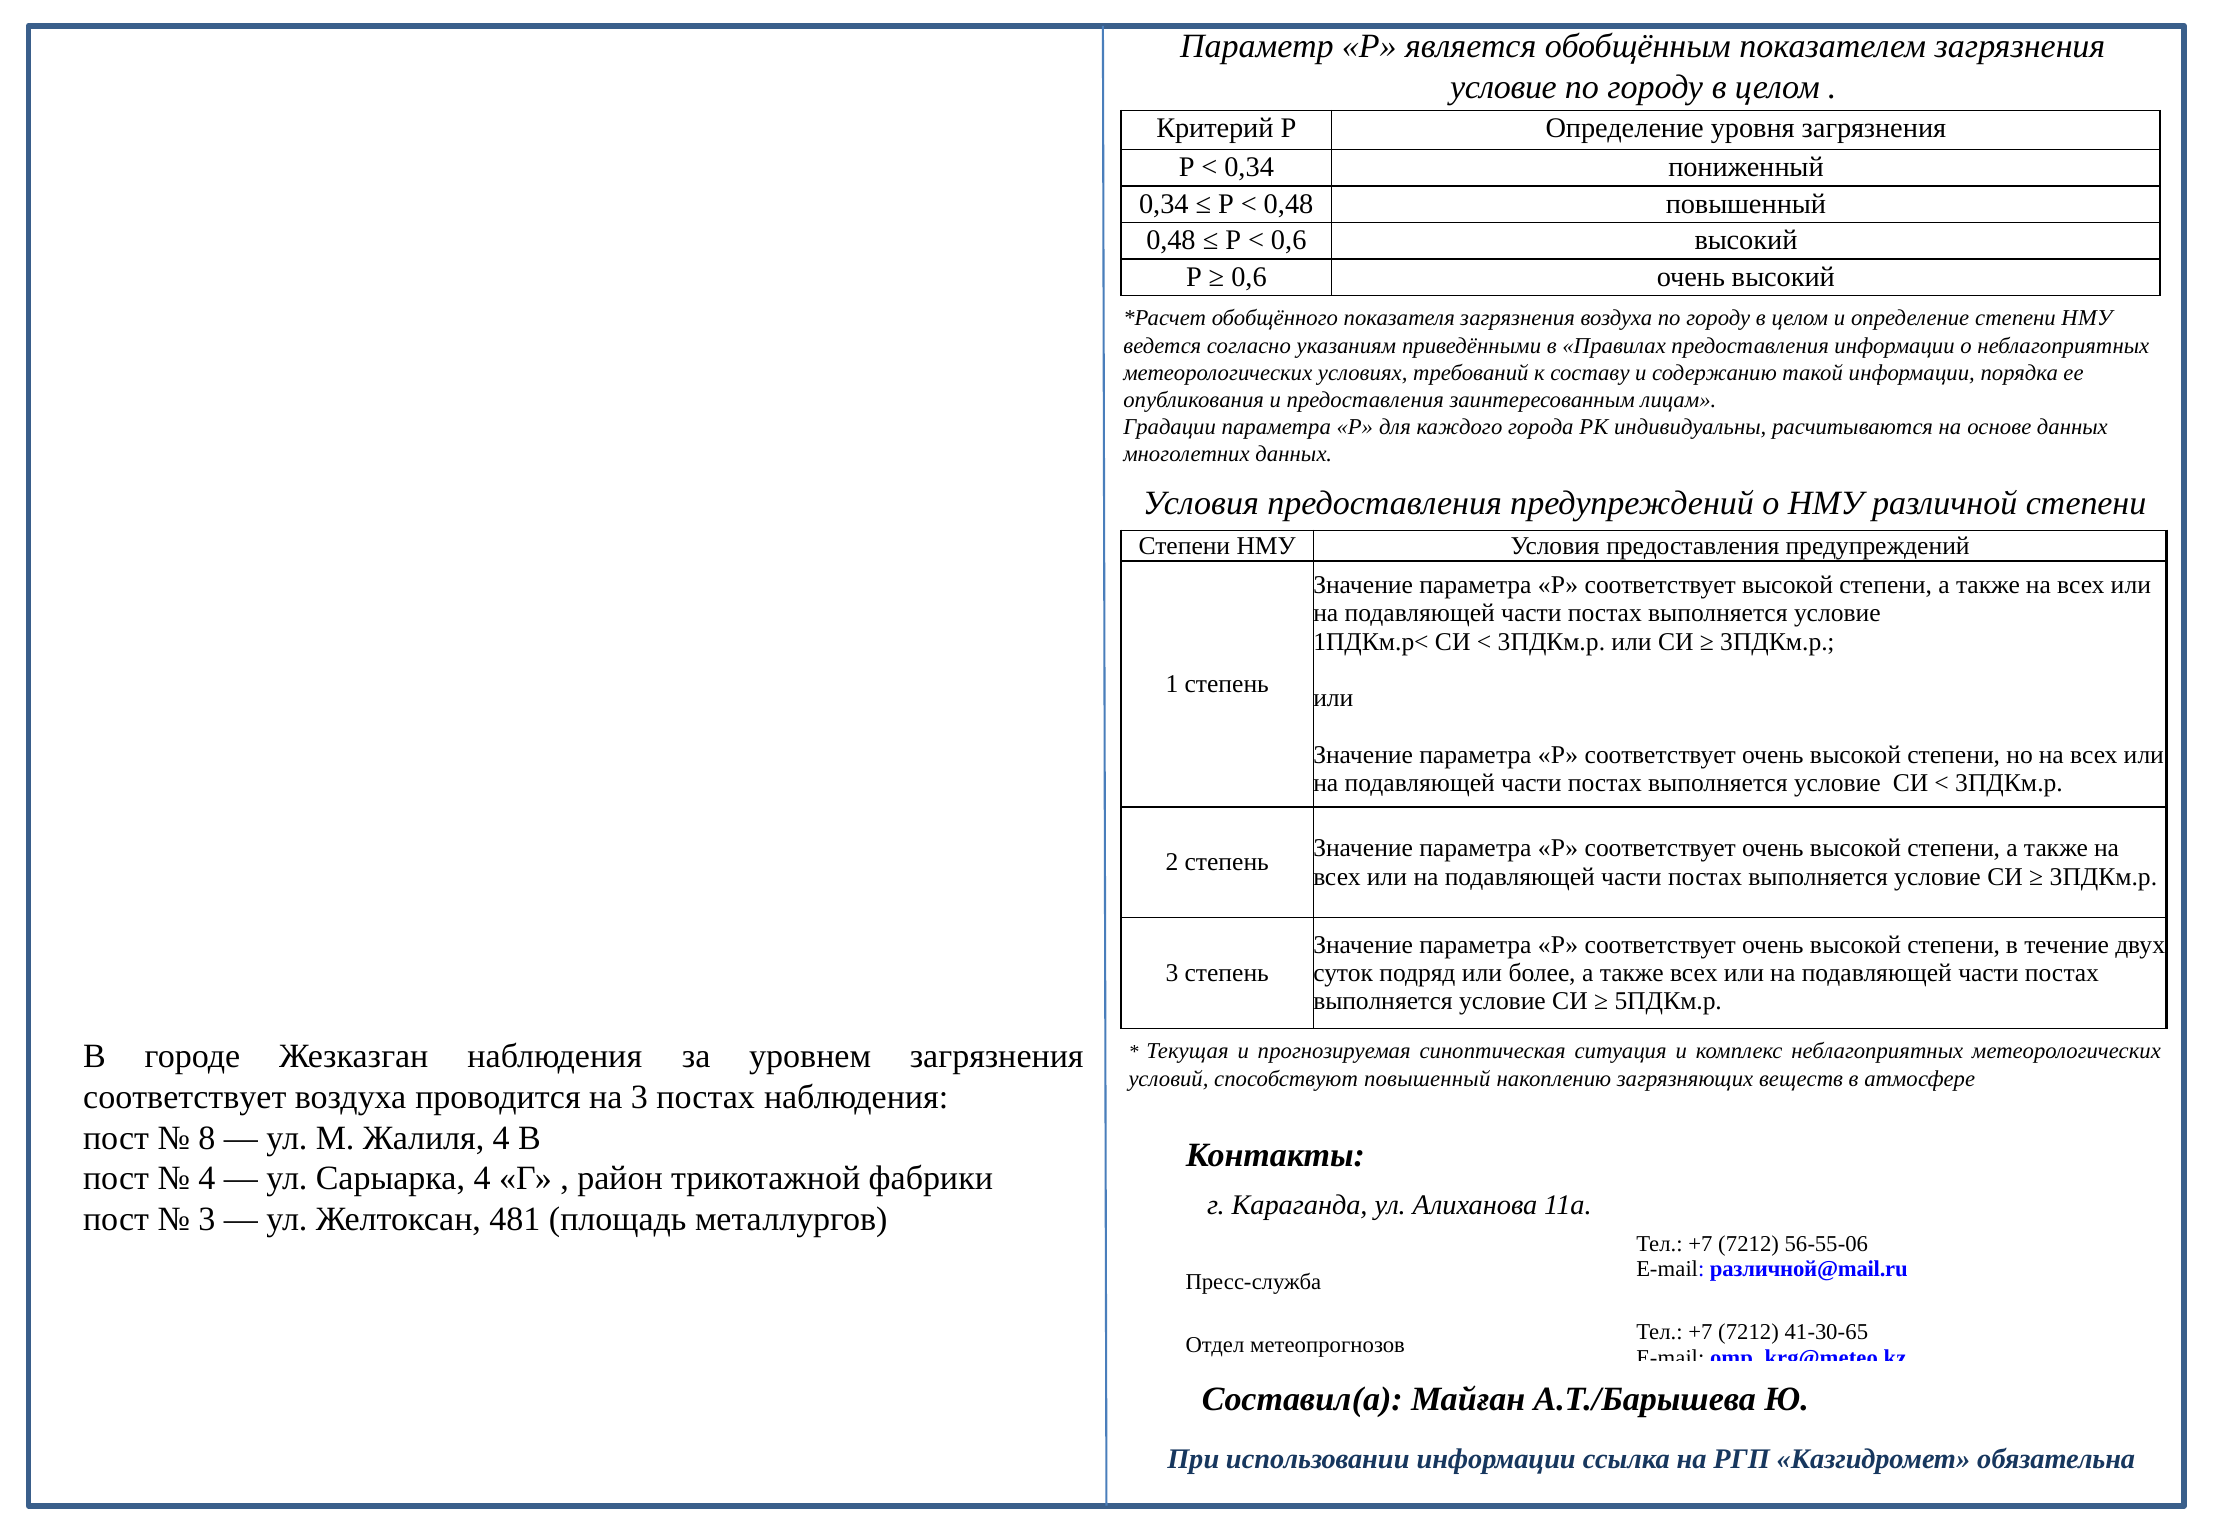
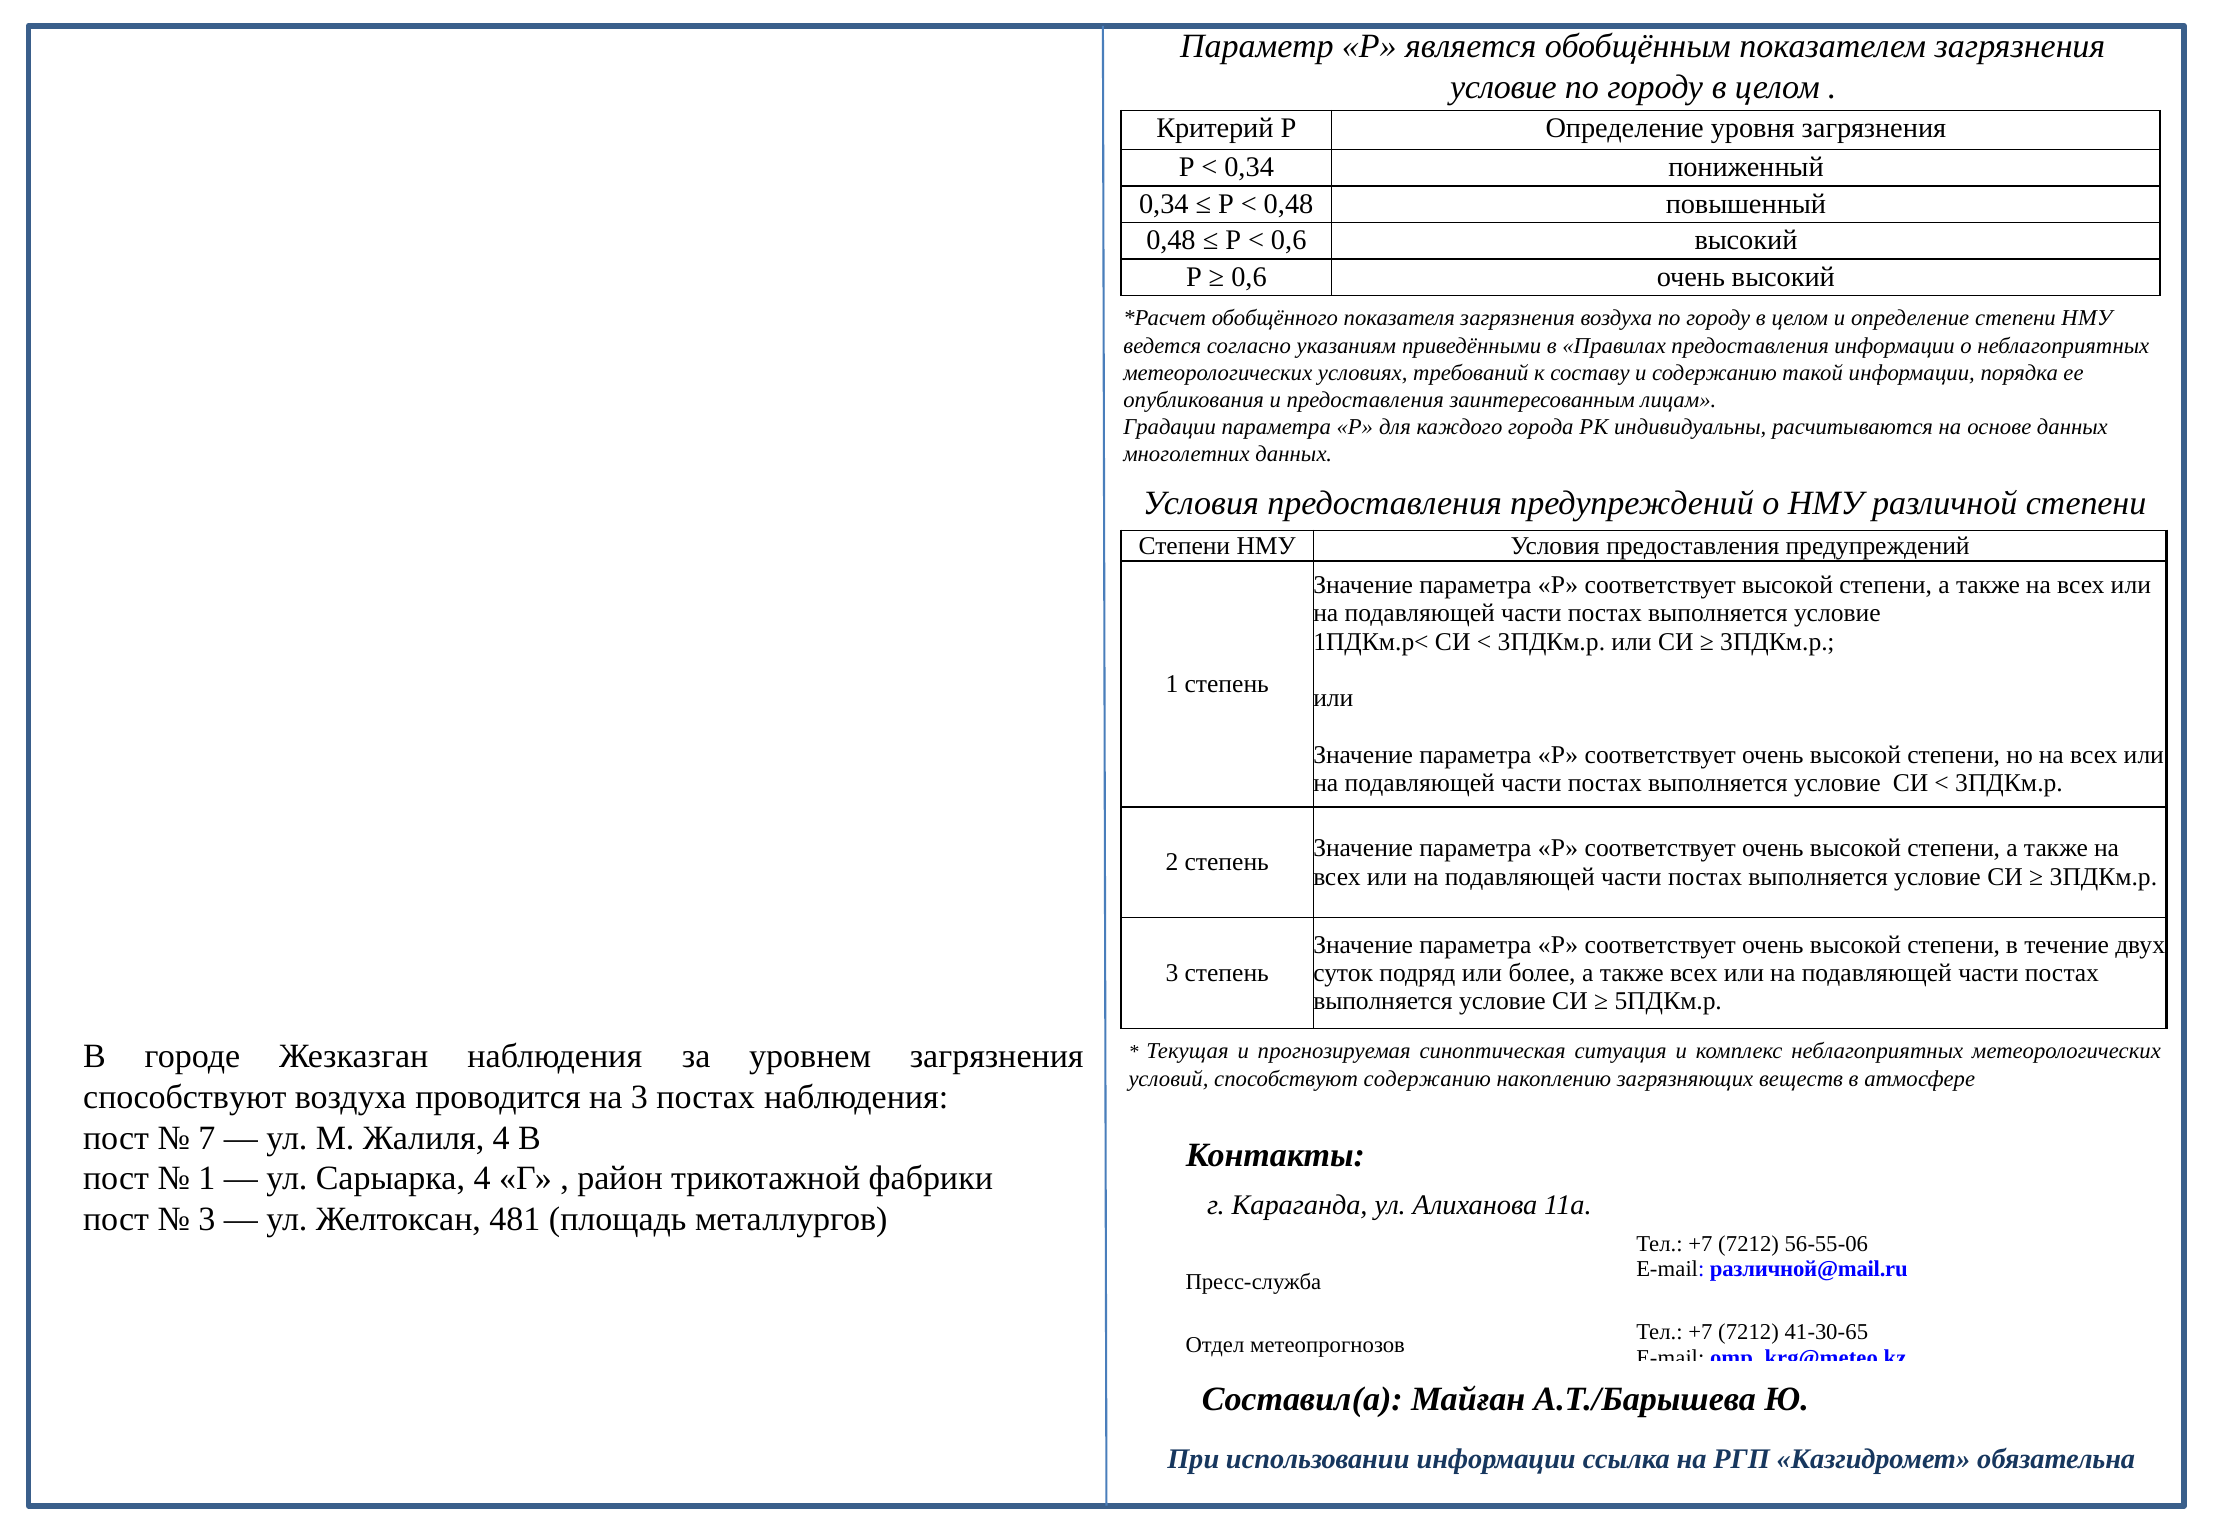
способствуют повышенный: повышенный -> содержанию (1427, 1079)
соответствует: соответствует -> способствуют (185, 1097)
8: 8 -> 7 (207, 1138)
4: 4 -> 1 (207, 1179)
